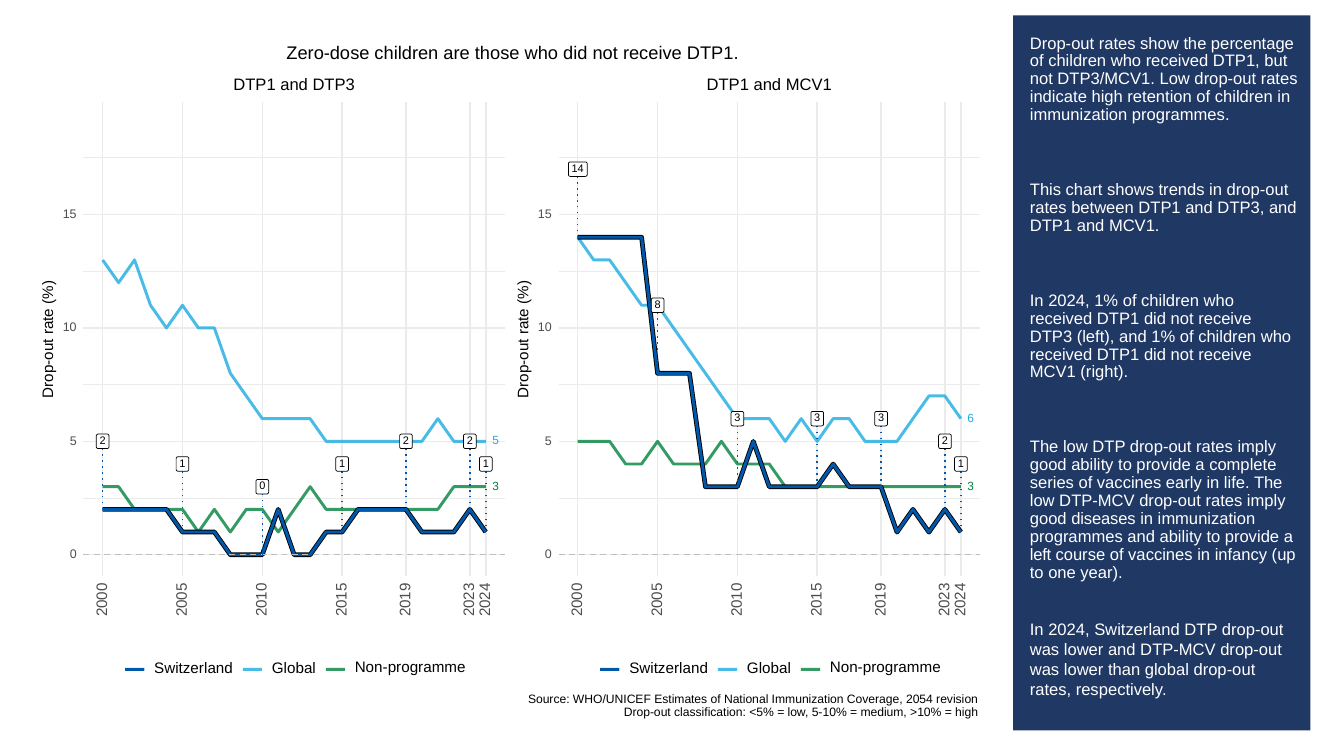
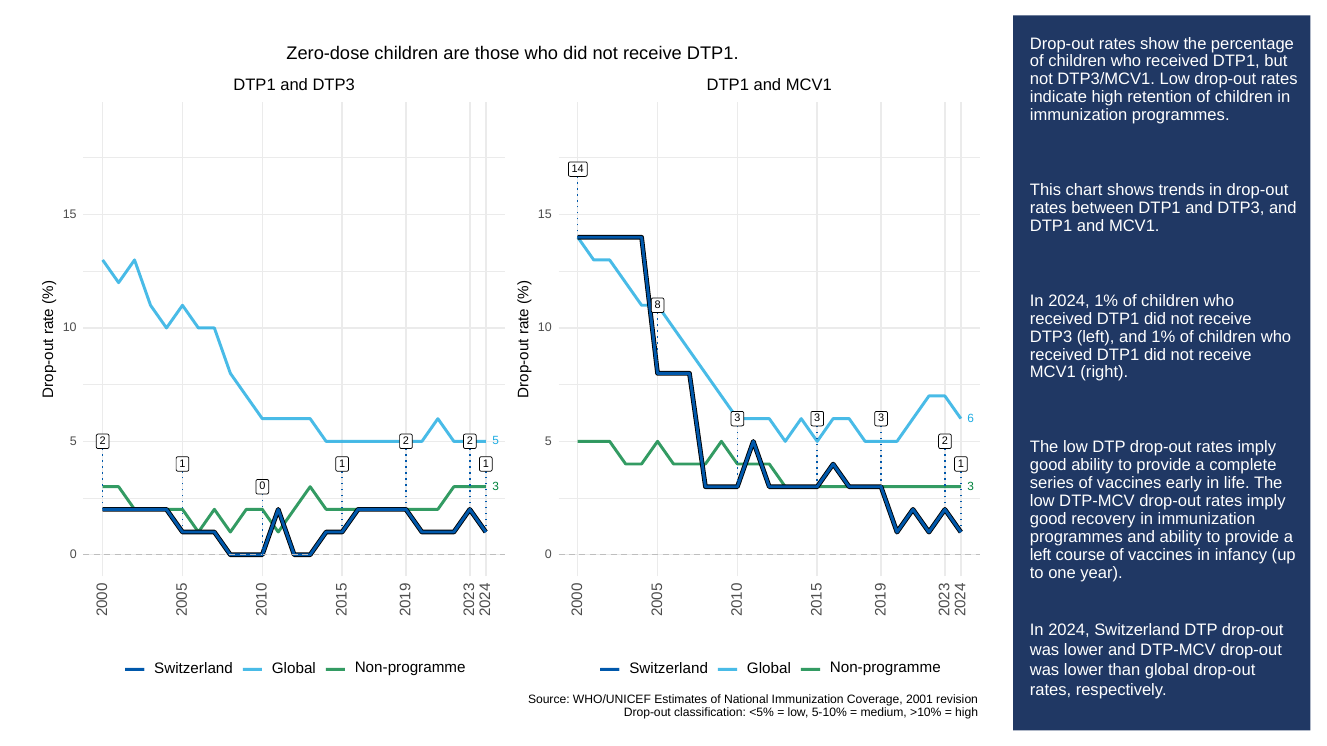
diseases: diseases -> recovery (1103, 519)
2054: 2054 -> 2001 (920, 700)
